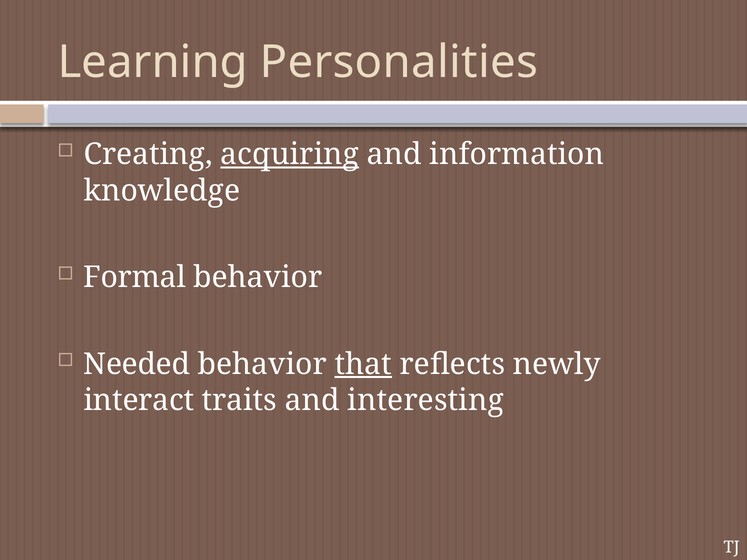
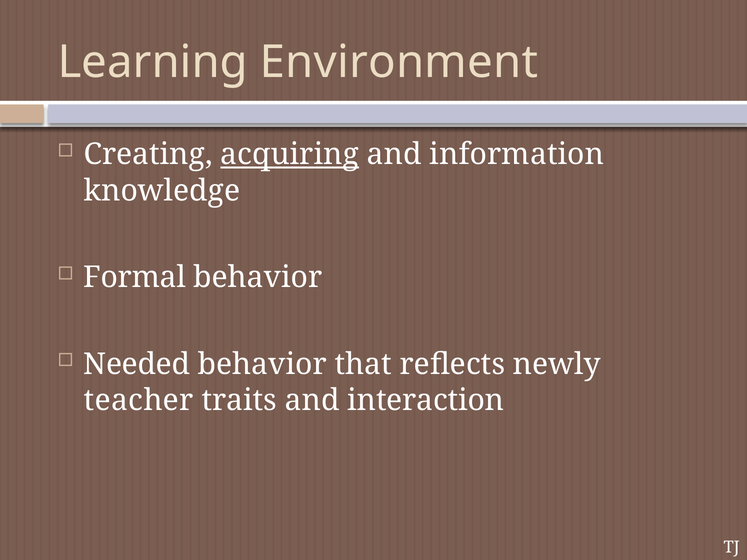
Personalities: Personalities -> Environment (399, 62)
that underline: present -> none (363, 364)
interact: interact -> teacher (139, 400)
interesting: interesting -> interaction (426, 400)
